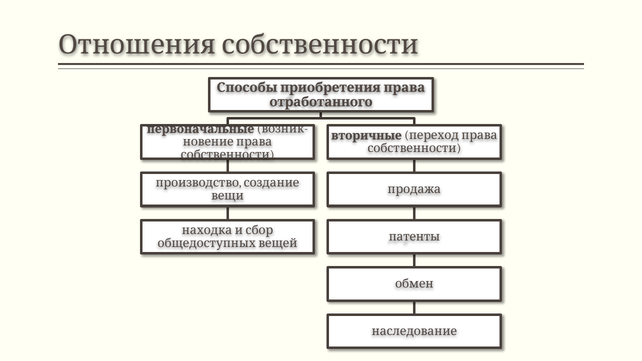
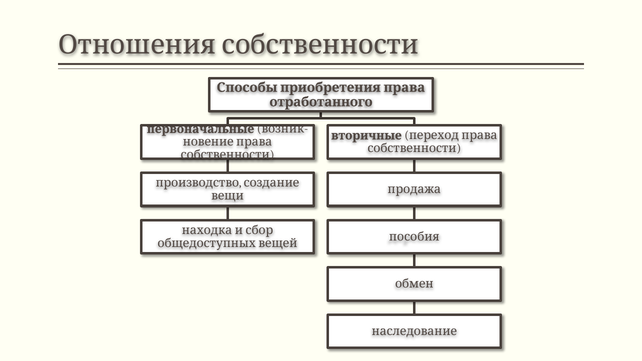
патенты: патенты -> пособия (414, 237)
